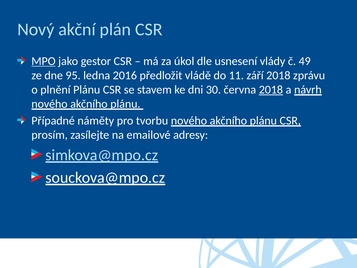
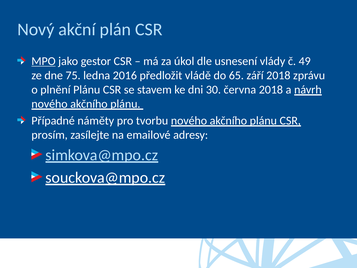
95: 95 -> 75 (73, 75)
11: 11 -> 65 (236, 75)
2018 underline: present -> none (271, 90)
